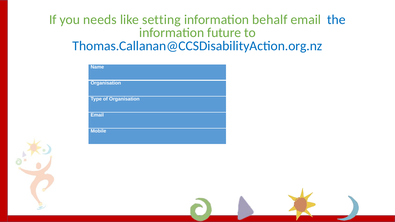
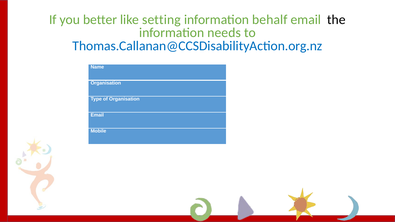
needs: needs -> better (100, 20)
the colour: blue -> black (336, 20)
future: future -> needs (224, 33)
